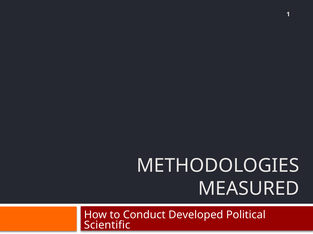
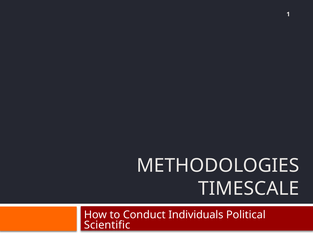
MEASURED: MEASURED -> TIMESCALE (249, 189)
Developed: Developed -> Individuals (196, 215)
